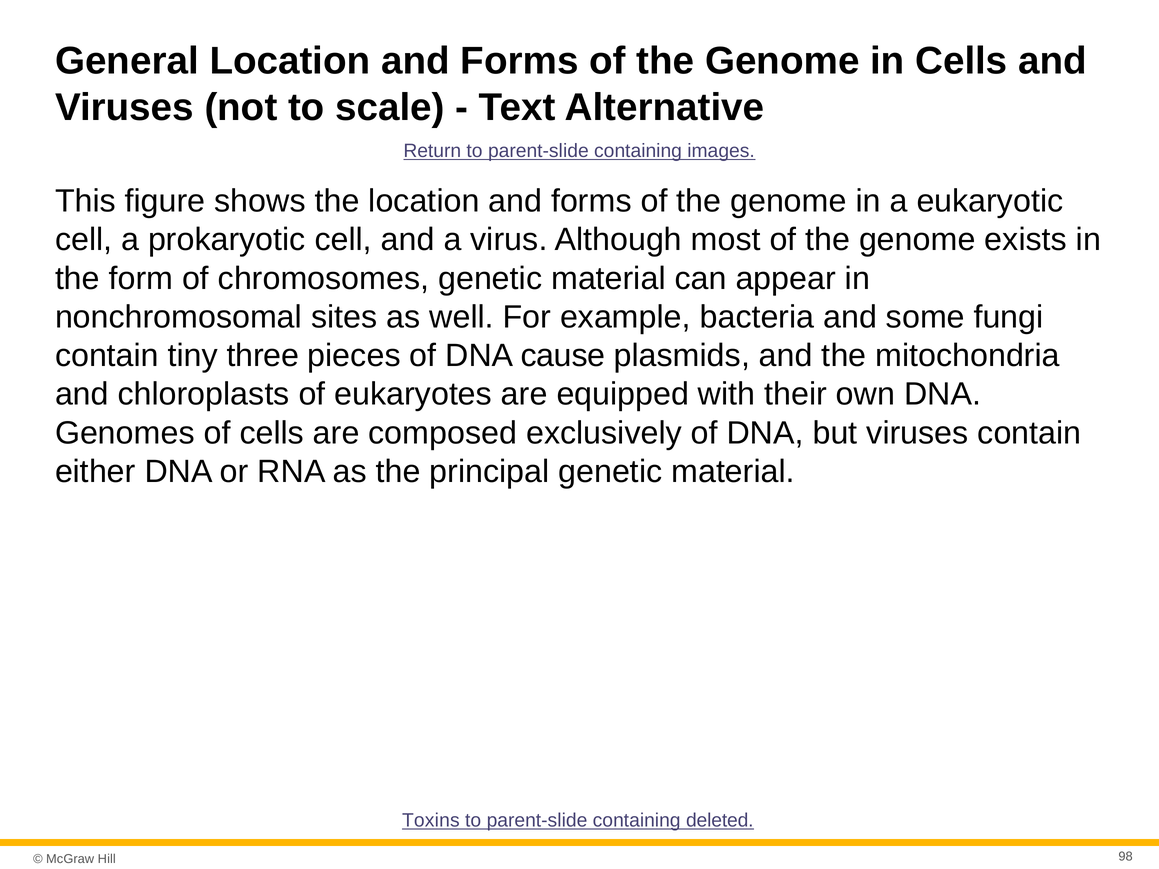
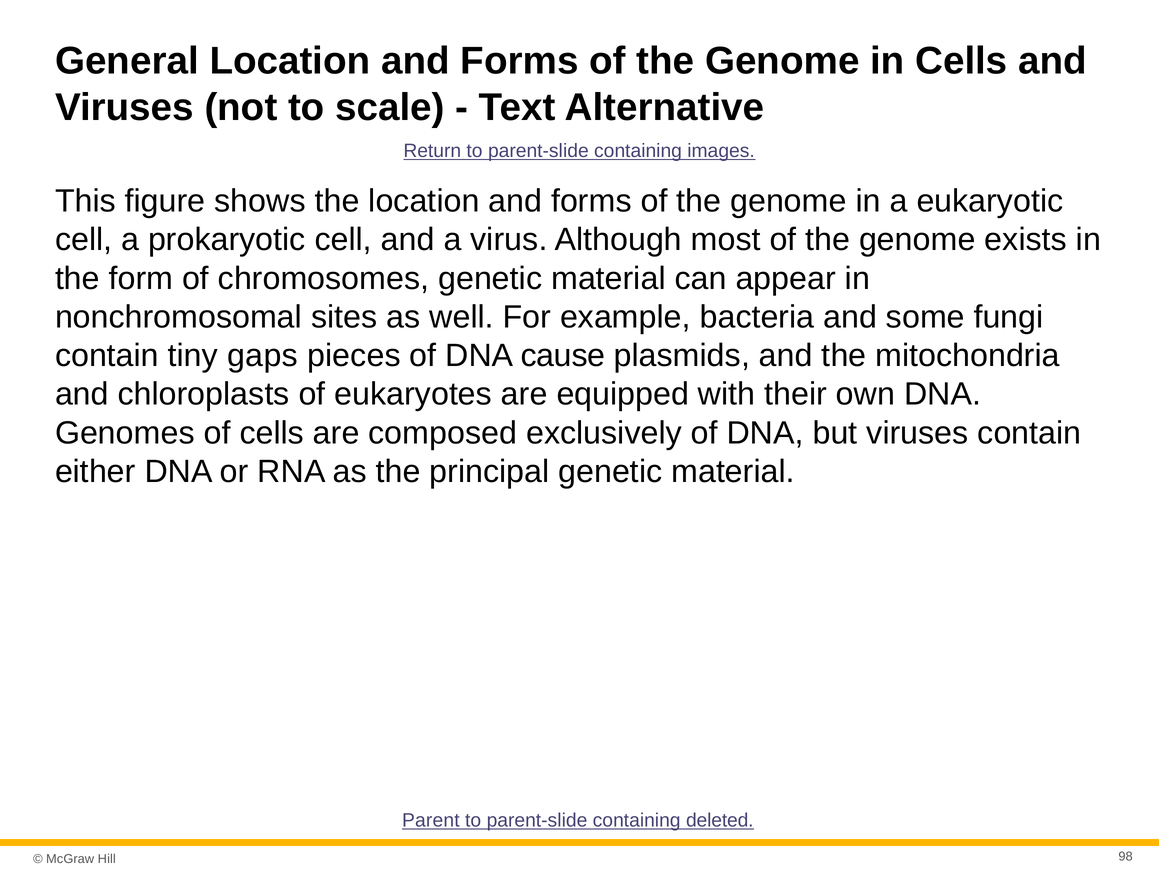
three: three -> gaps (263, 356)
Toxins: Toxins -> Parent (431, 821)
